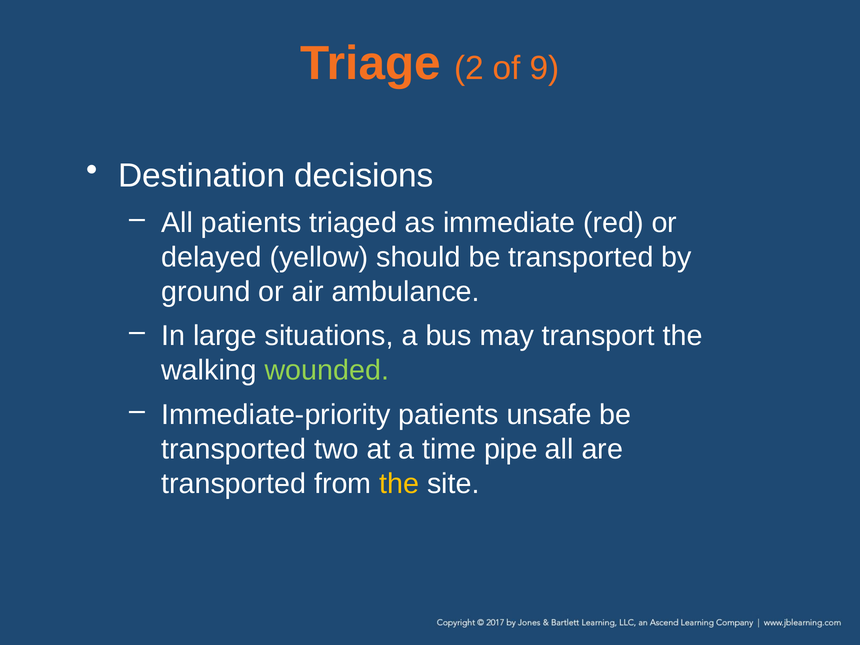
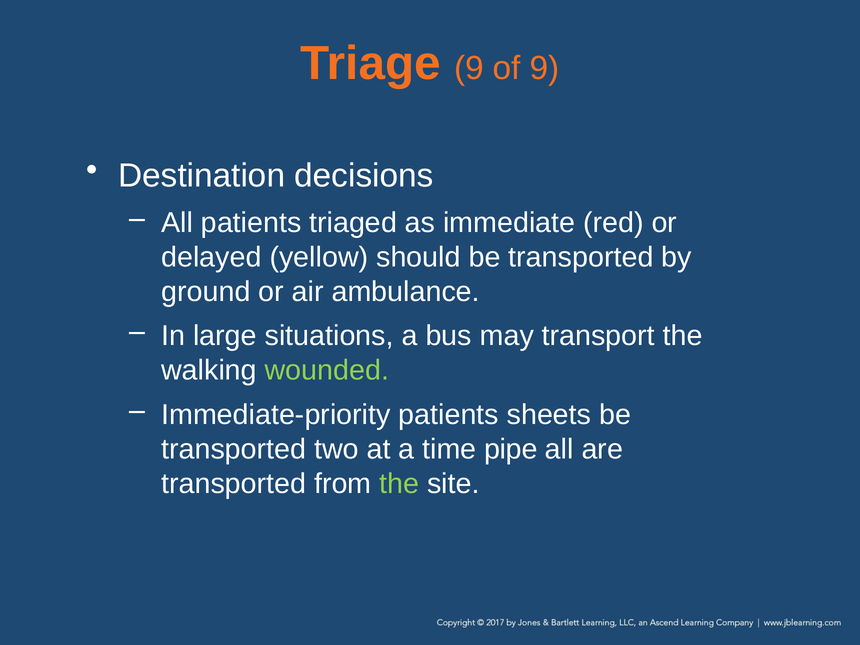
Triage 2: 2 -> 9 (469, 68)
unsafe: unsafe -> sheets (549, 415)
the colour: yellow -> light green (399, 484)
